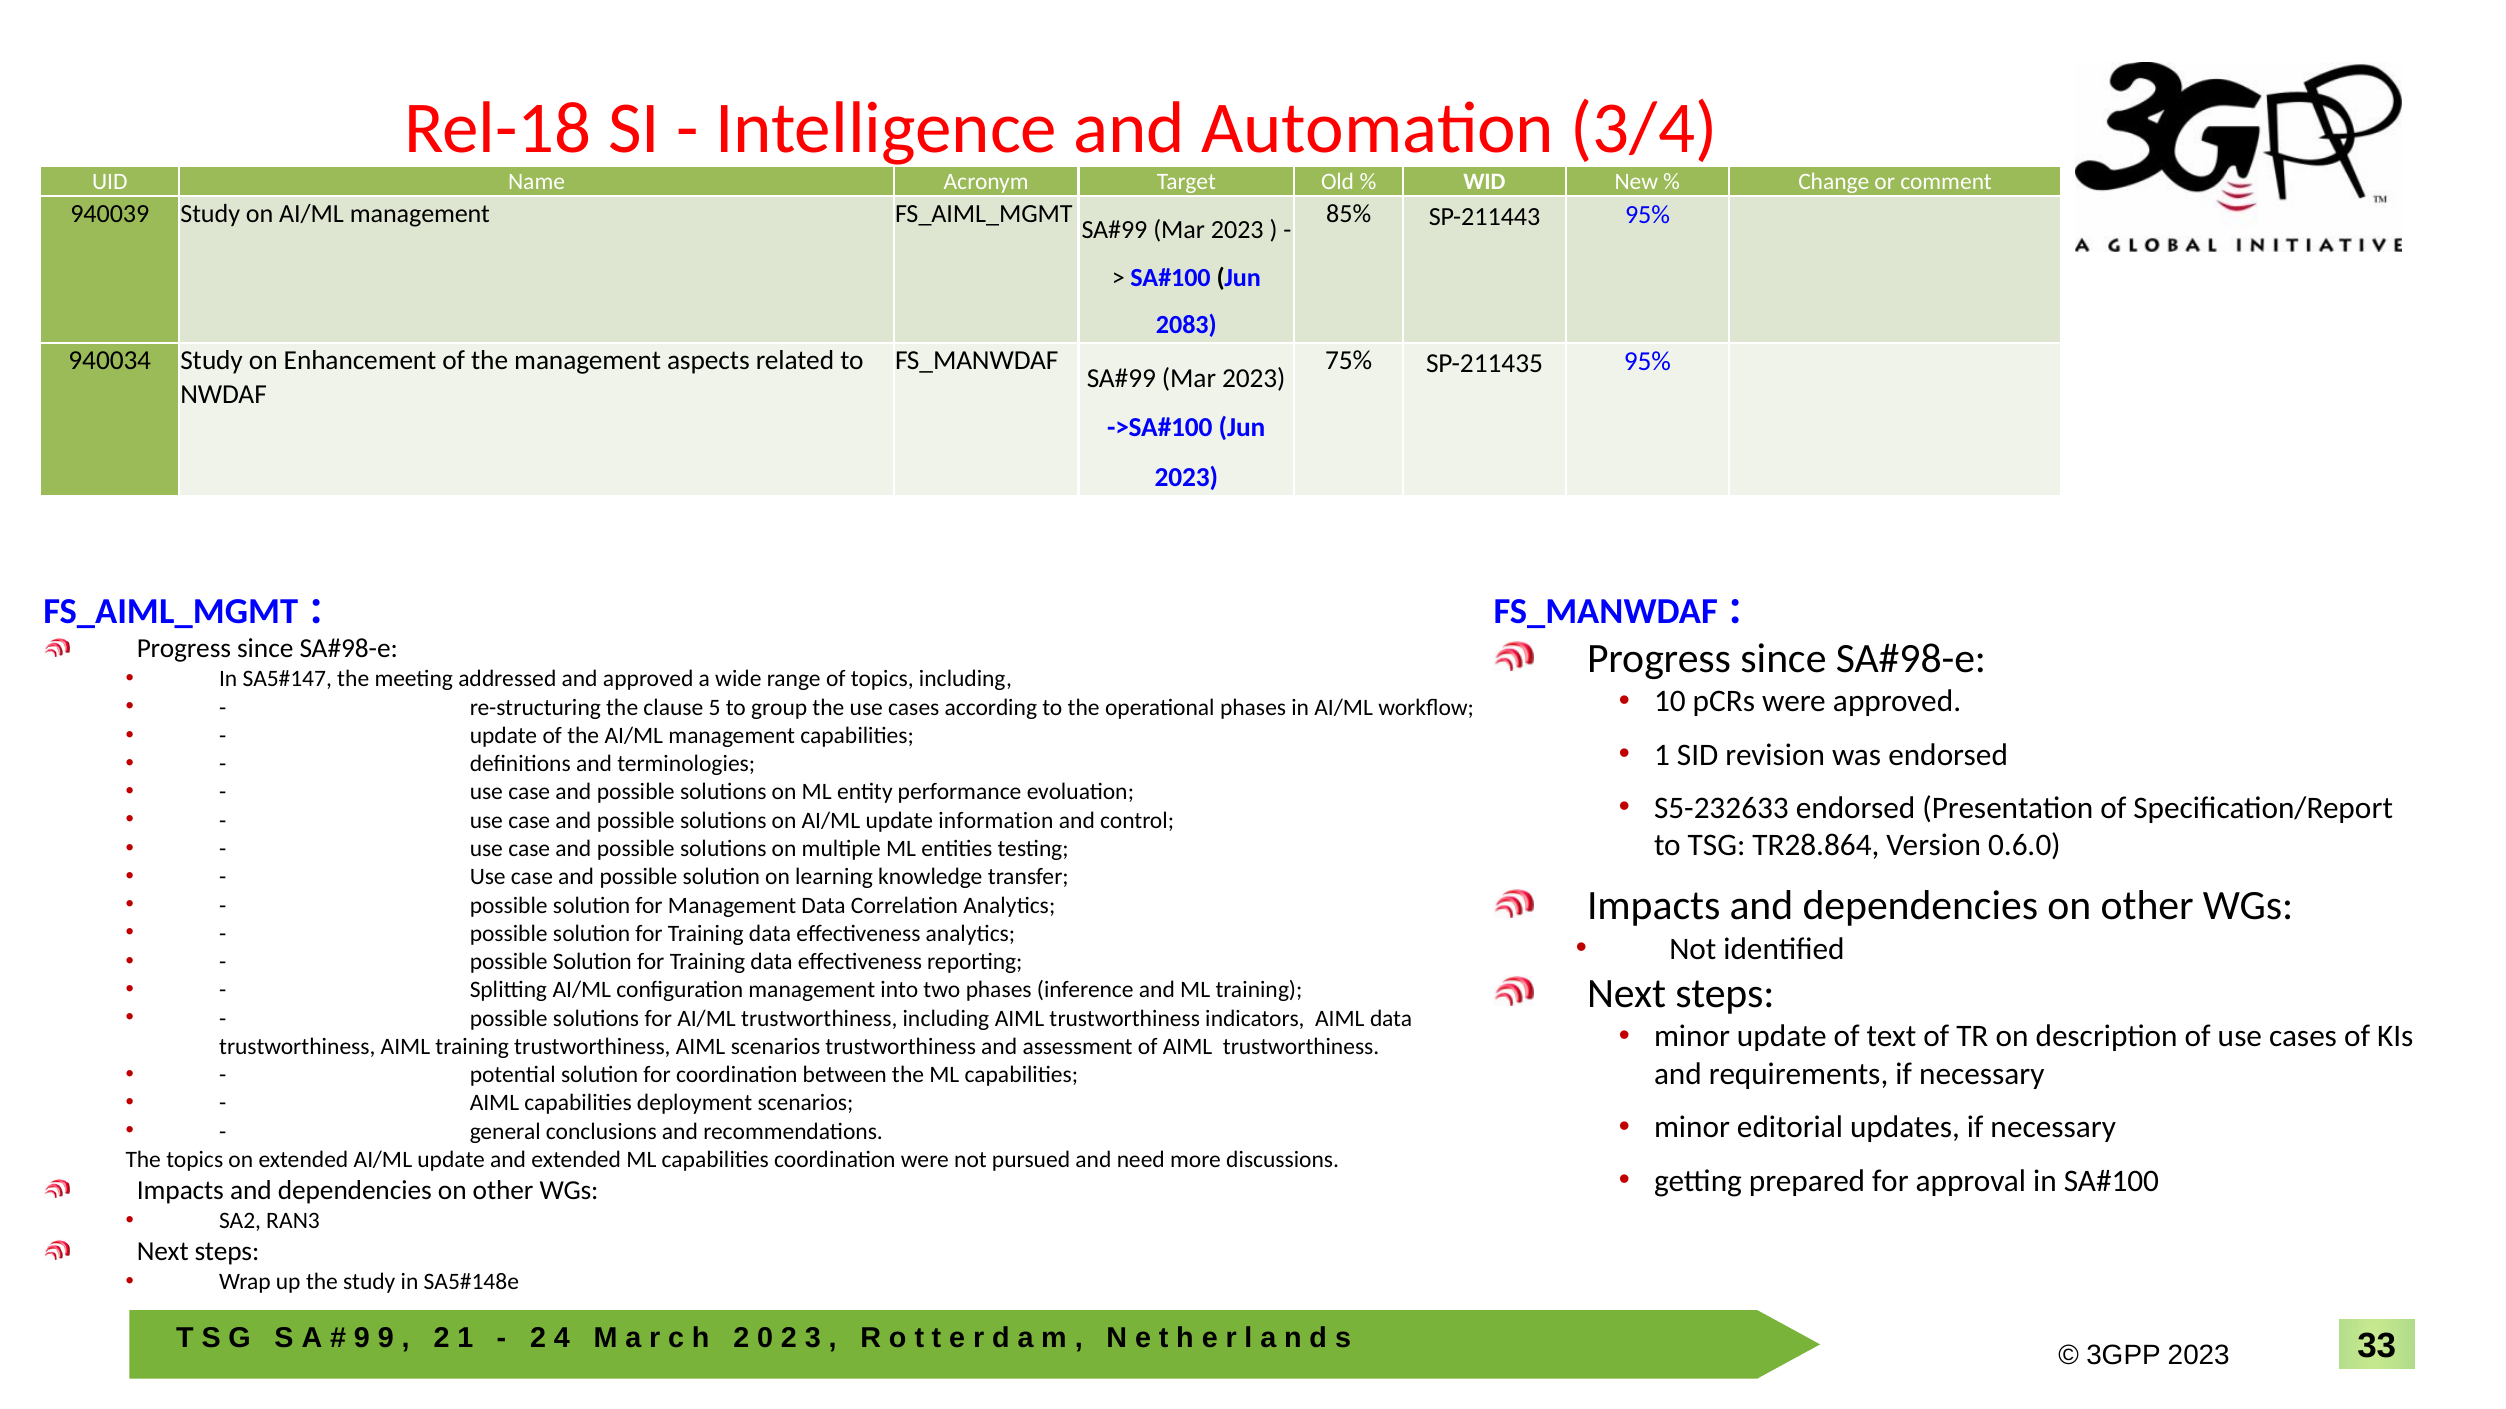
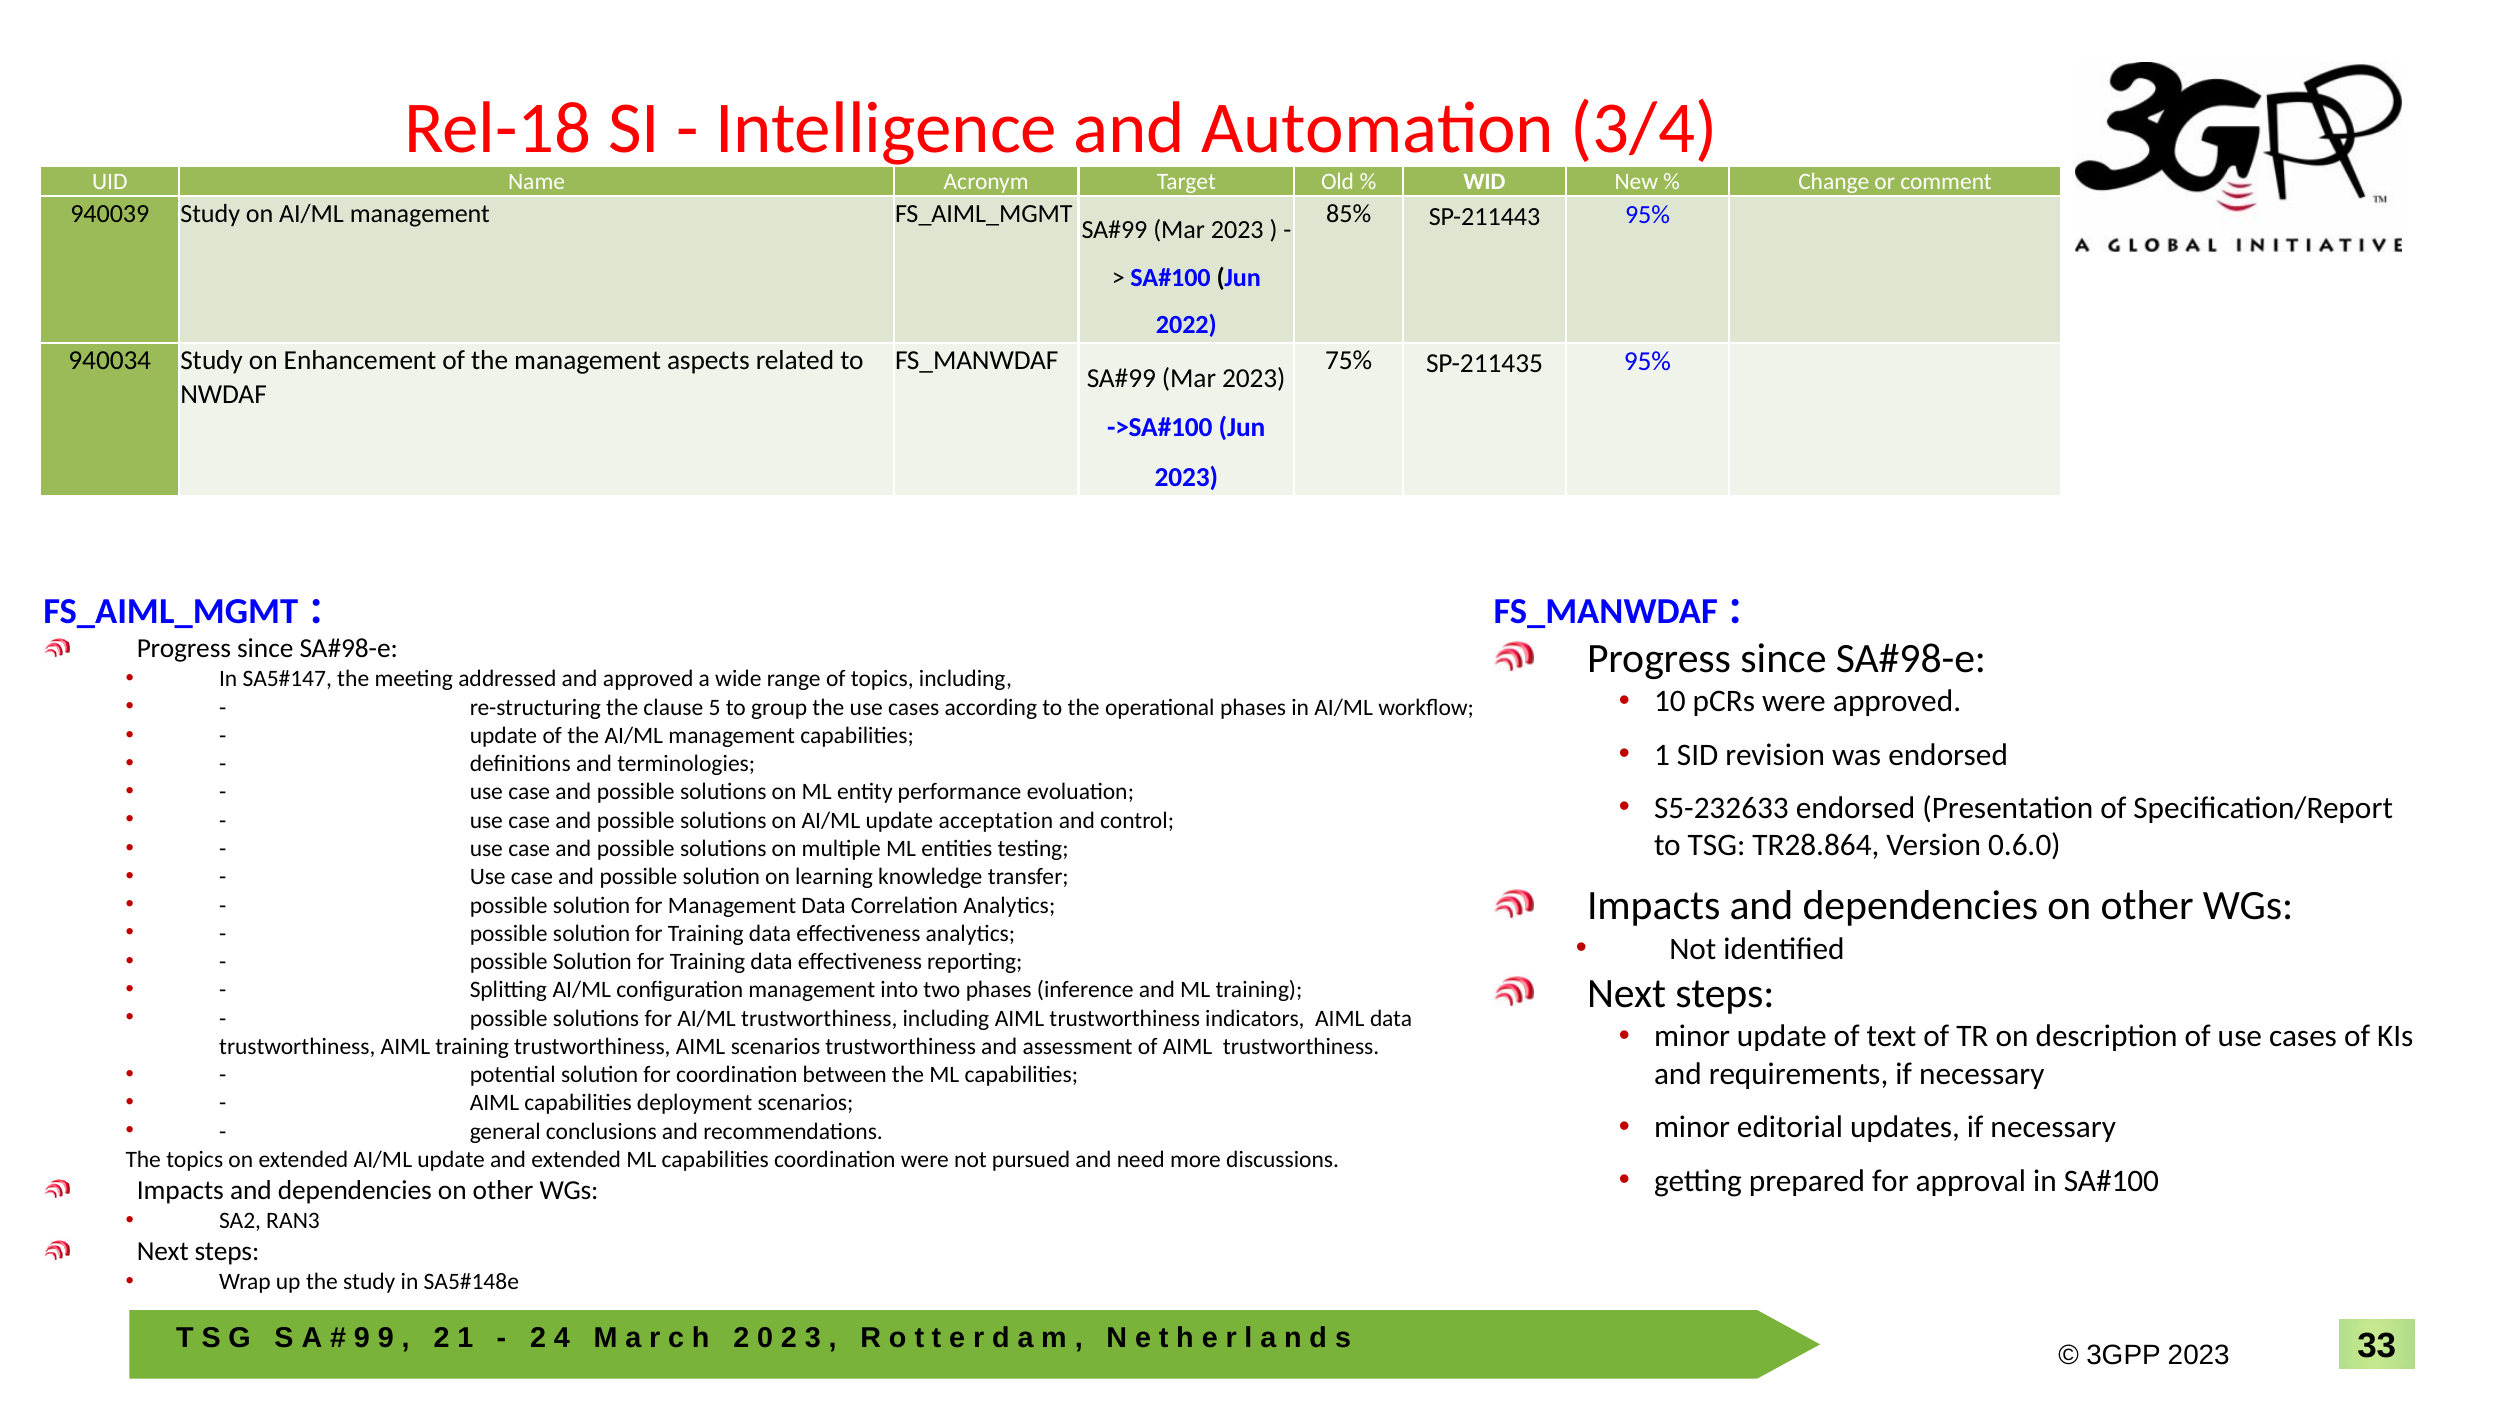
2083: 2083 -> 2022 (1186, 325)
information: information -> acceptation (996, 821)
